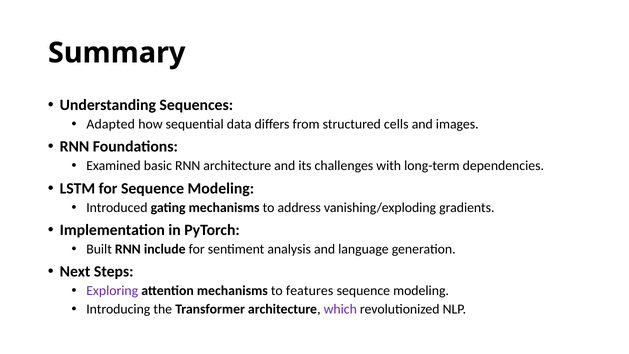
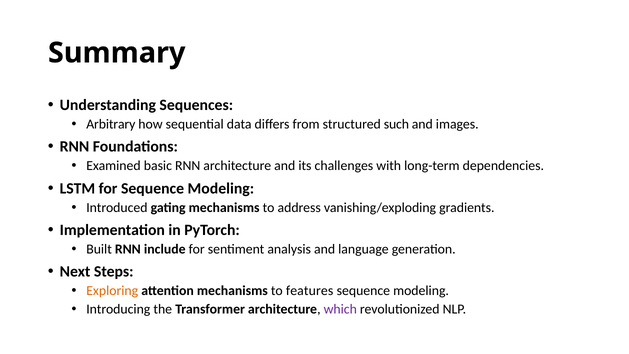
Adapted: Adapted -> Arbitrary (111, 124)
cells: cells -> such (396, 124)
Exploring colour: purple -> orange (112, 291)
